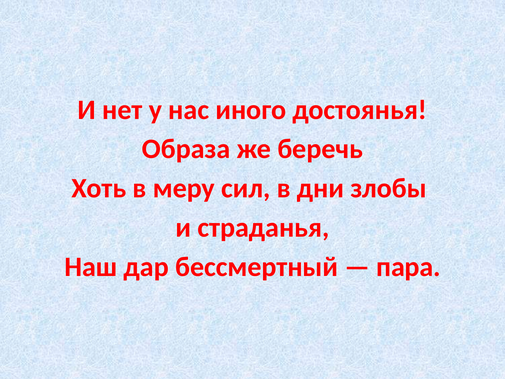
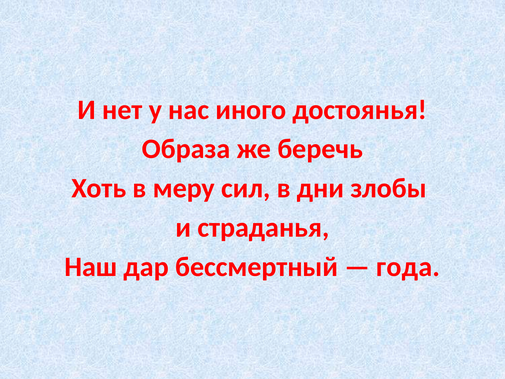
пара: пара -> года (408, 267)
